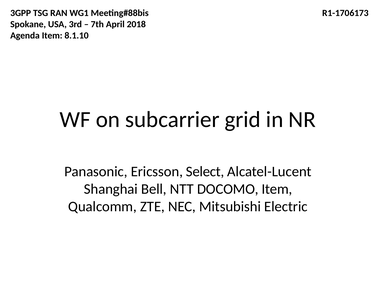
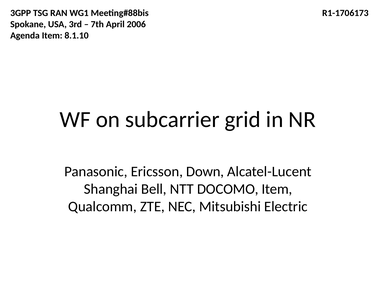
2018: 2018 -> 2006 (136, 24)
Select: Select -> Down (205, 171)
